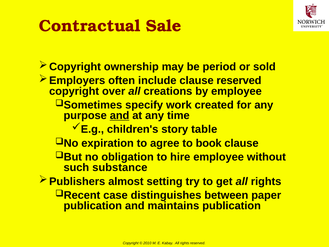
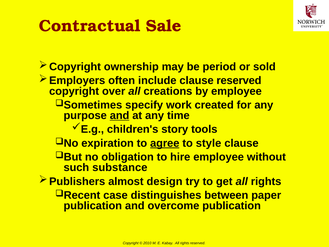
table: table -> tools (204, 129)
agree underline: none -> present (165, 143)
book: book -> style (209, 143)
setting: setting -> design (165, 181)
maintains: maintains -> overcome (173, 206)
